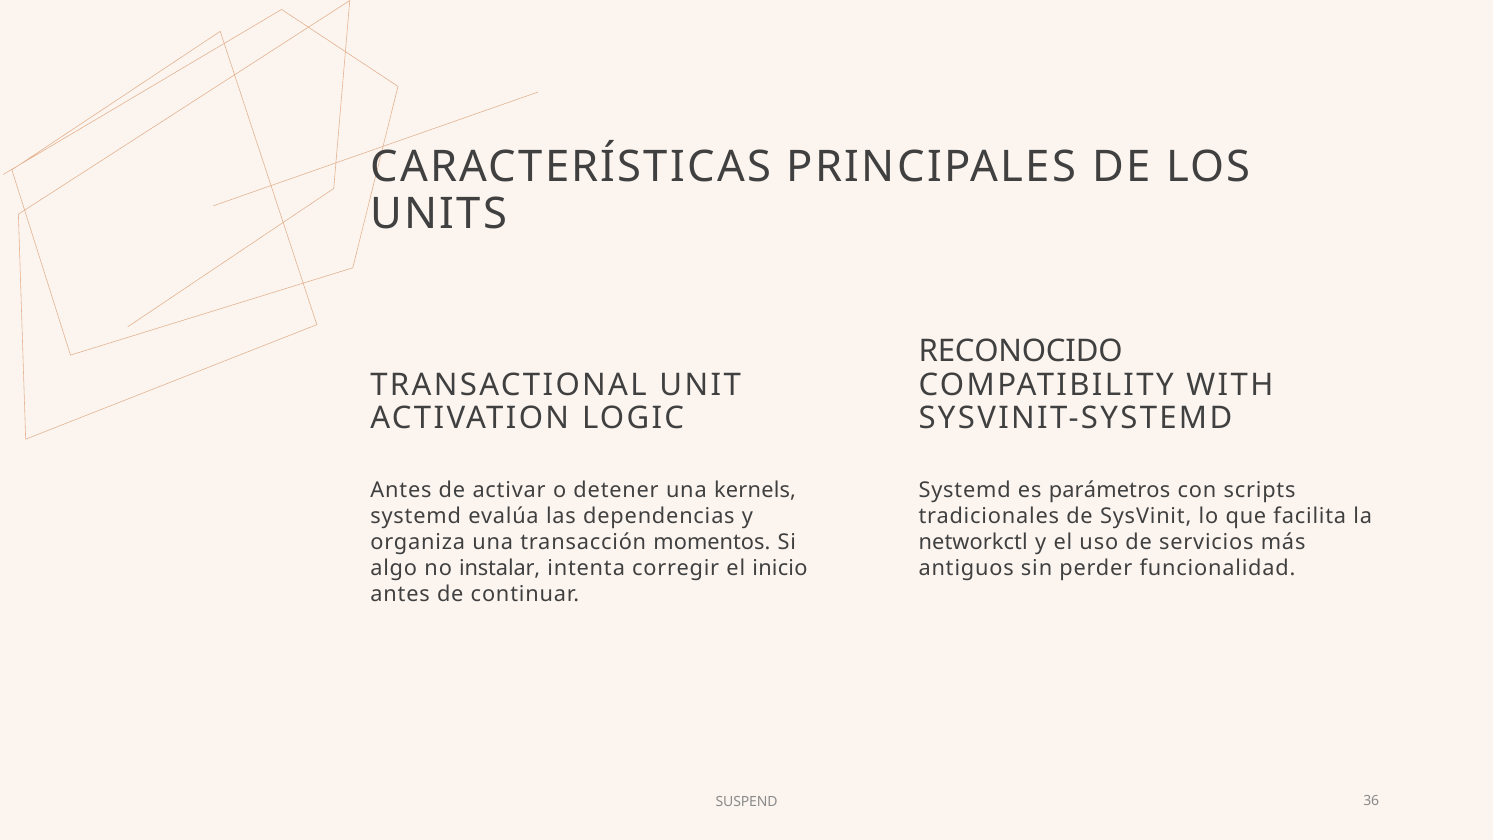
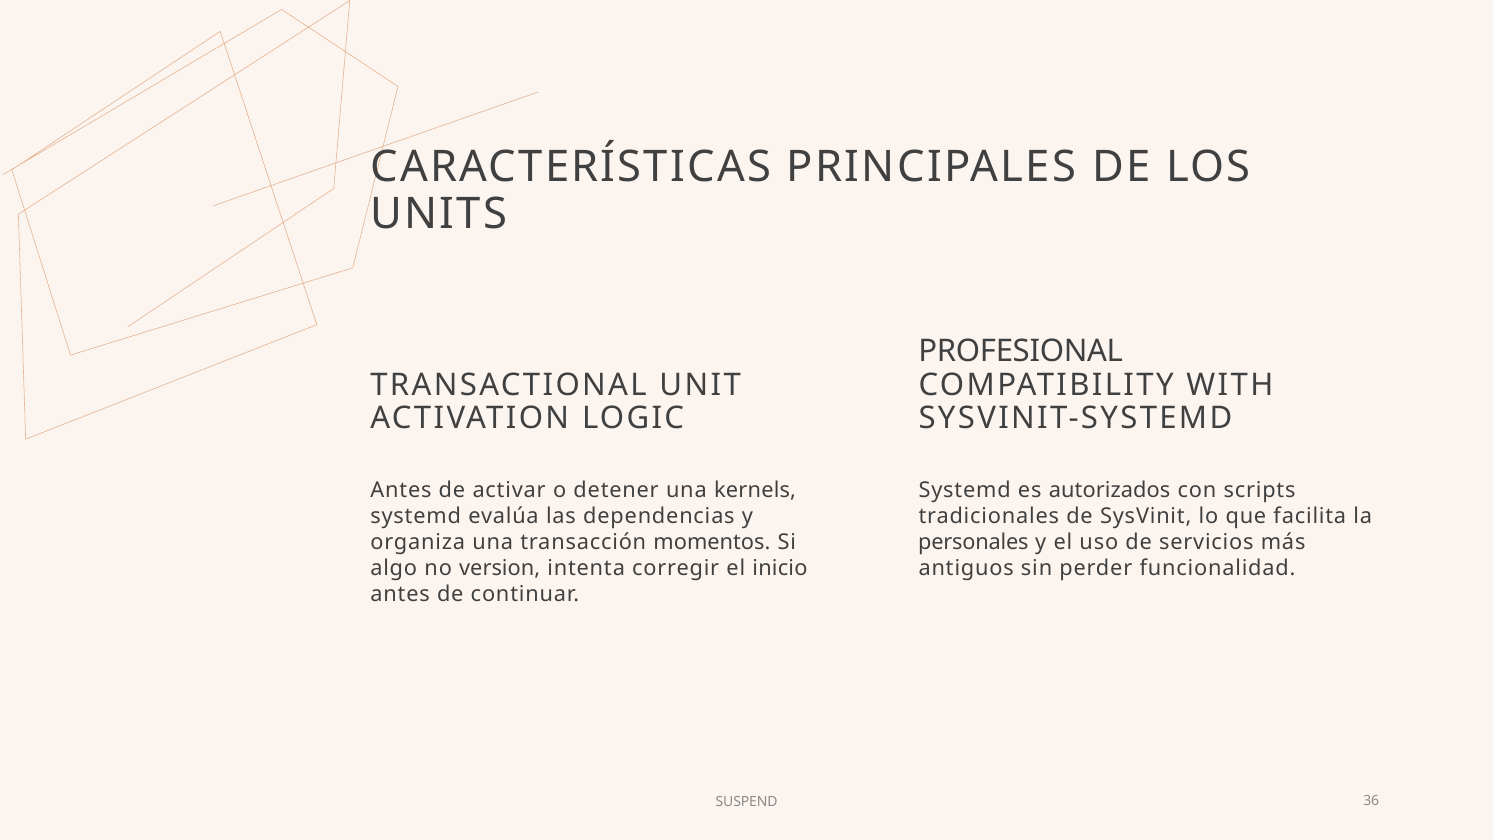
RECONOCIDO: RECONOCIDO -> PROFESIONAL (1021, 351)
parámetros: parámetros -> autorizados (1110, 490)
networkctl: networkctl -> personales (973, 542)
instalar: instalar -> version (500, 568)
